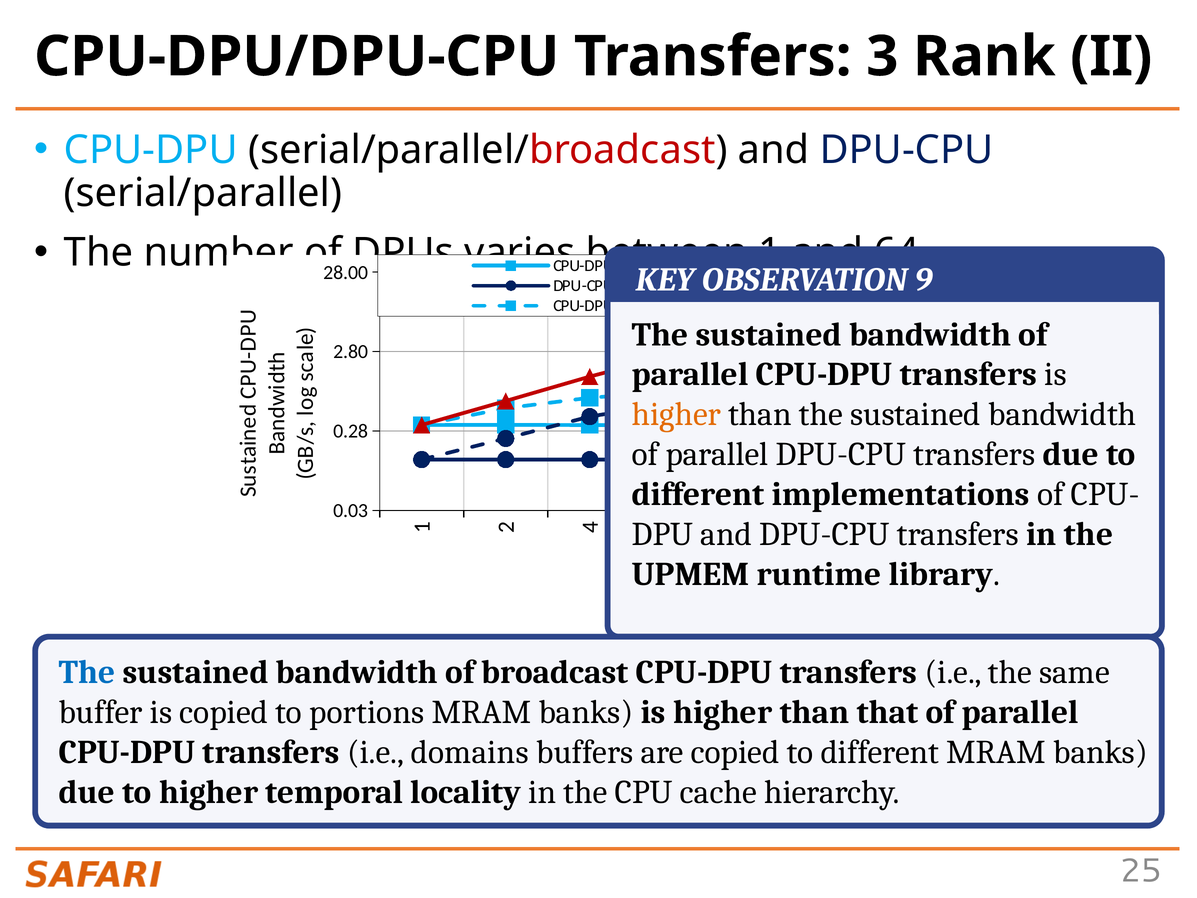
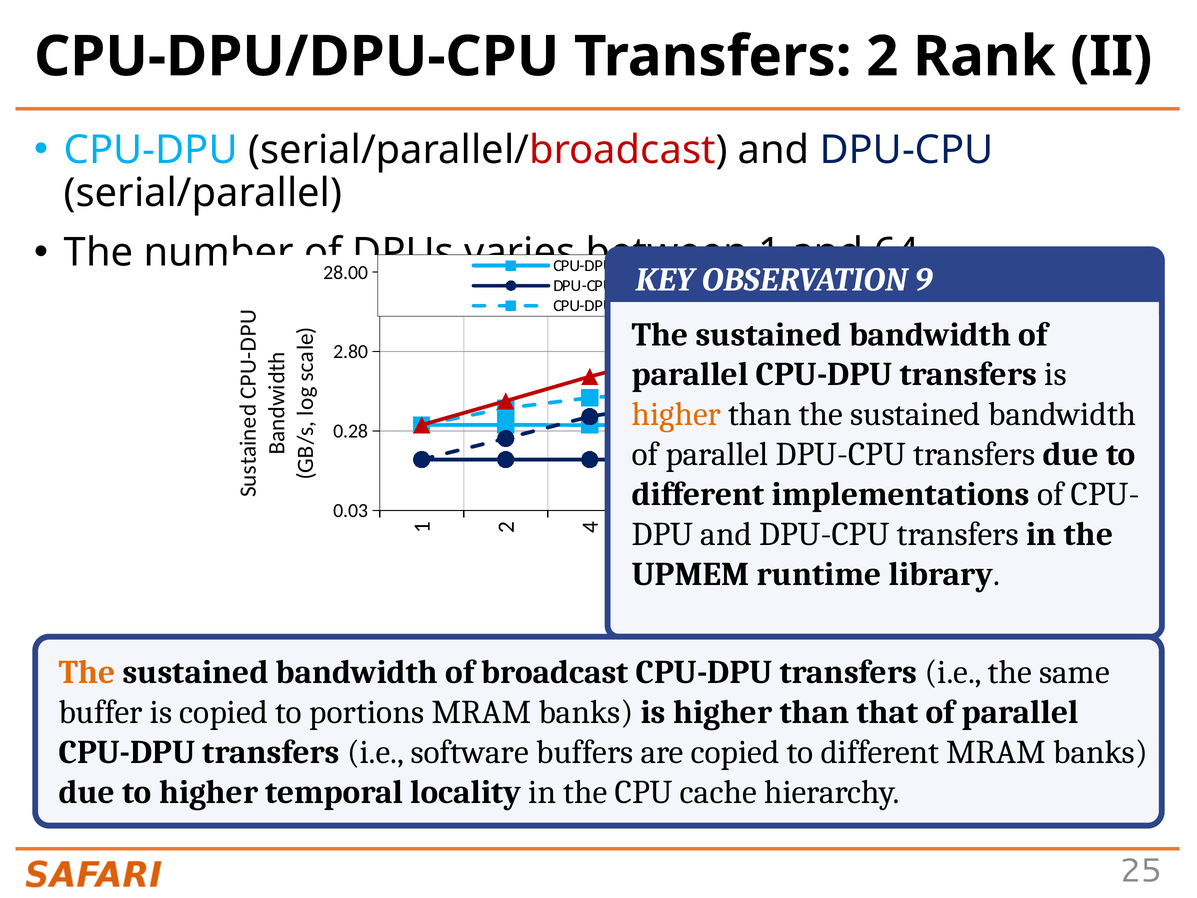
Transfers 3: 3 -> 2 (882, 57)
The colour: blue -> orange (87, 672)
domains: domains -> software (470, 752)
